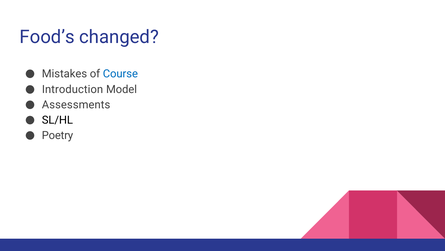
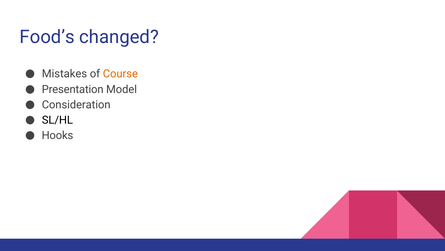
Course colour: blue -> orange (120, 74)
Introduction: Introduction -> Presentation (73, 89)
Assessments: Assessments -> Consideration (76, 104)
Poetry: Poetry -> Hooks (57, 135)
